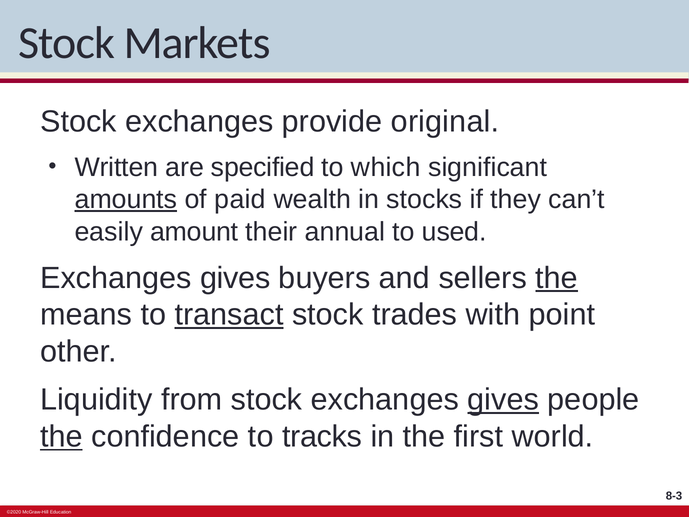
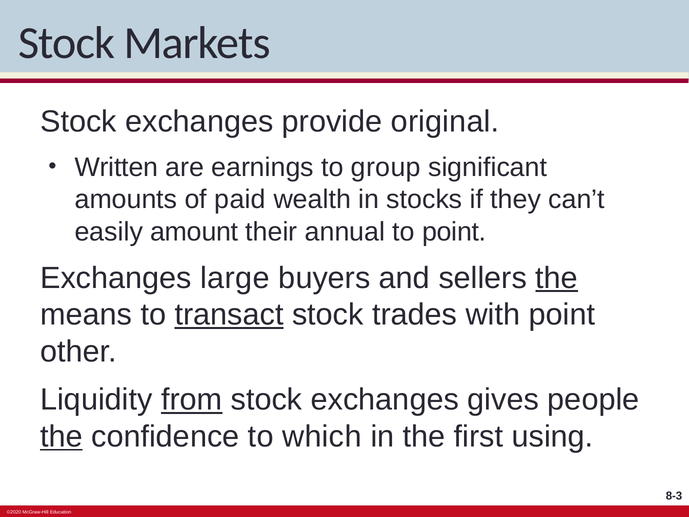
specified: specified -> earnings (263, 167)
which: which -> group (386, 167)
amounts underline: present -> none (126, 199)
to used: used -> point (454, 232)
gives: gives -> large (235, 278)
from underline: none -> present (192, 400)
gives underline: present -> none (503, 400)
tracks: tracks -> which (322, 436)
world: world -> using (553, 436)
